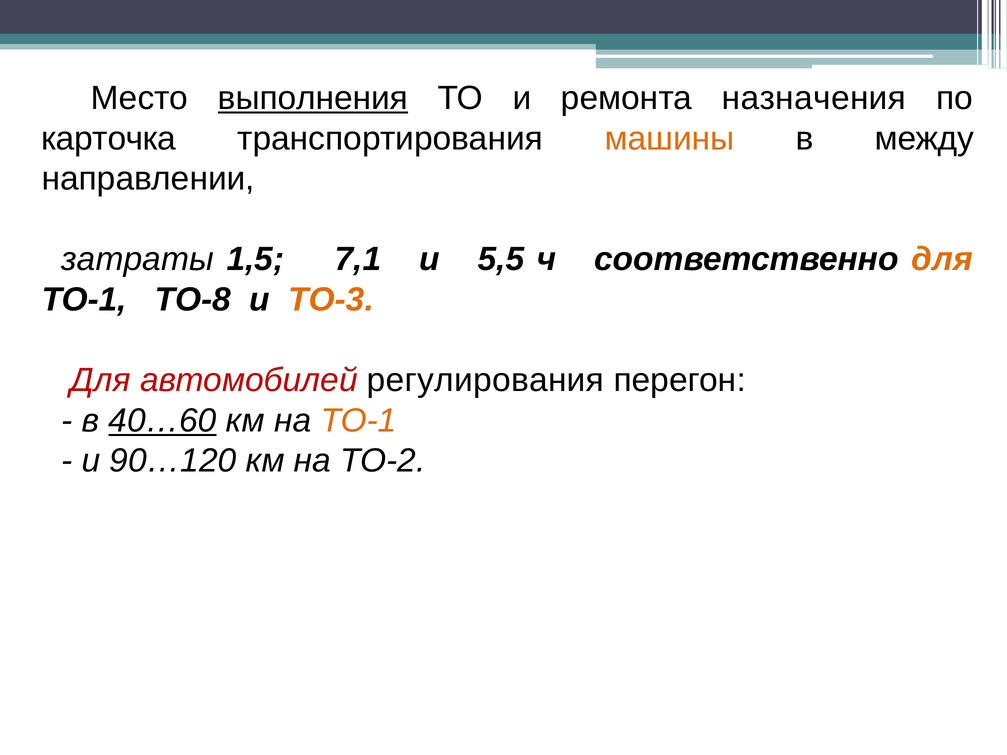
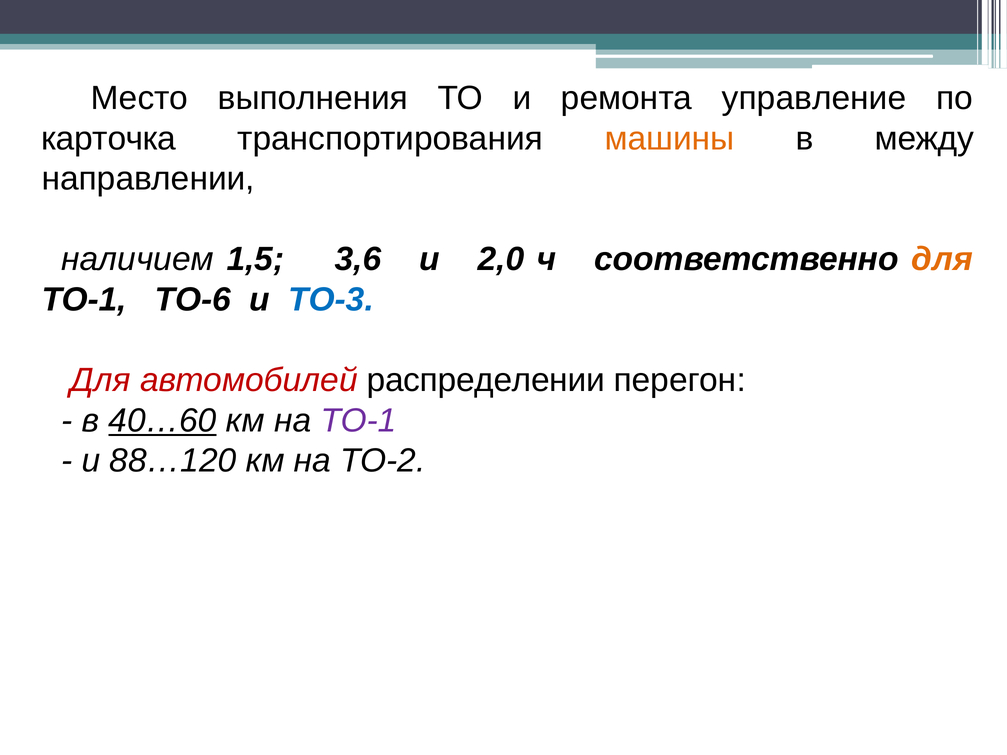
выполнения underline: present -> none (313, 98)
назначения: назначения -> управление (814, 98)
затраты: затраты -> наличием (137, 259)
7,1: 7,1 -> 3,6 (358, 259)
5,5: 5,5 -> 2,0 (501, 259)
ТО-8: ТО-8 -> ТО-6 (193, 300)
ТО-3 colour: orange -> blue (331, 300)
регулирования: регулирования -> распределении (486, 380)
ТО-1 colour: orange -> purple (358, 421)
90…120: 90…120 -> 88…120 (173, 461)
